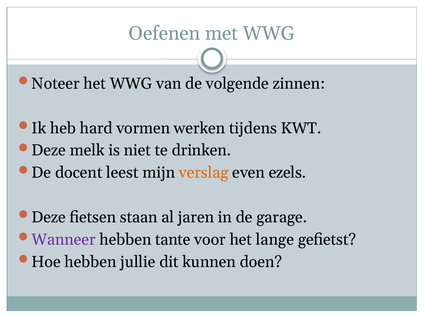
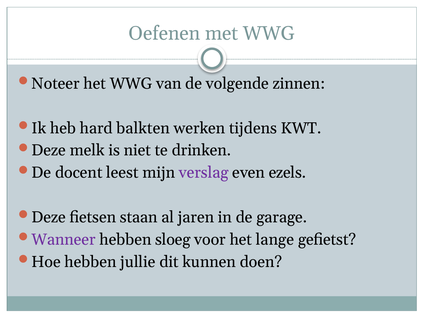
vormen: vormen -> balkten (143, 128)
verslag colour: orange -> purple (204, 173)
tante: tante -> sloeg (173, 240)
